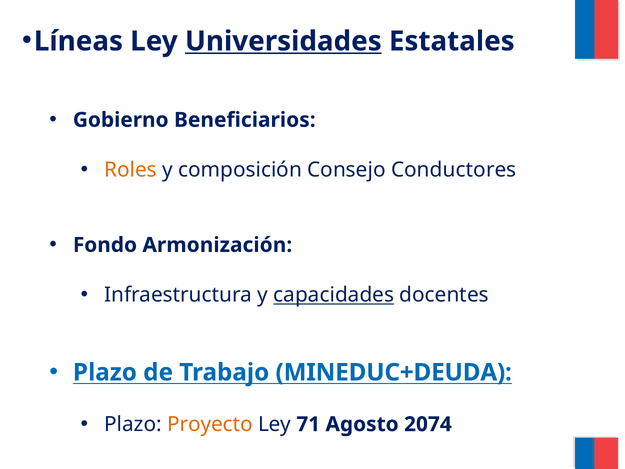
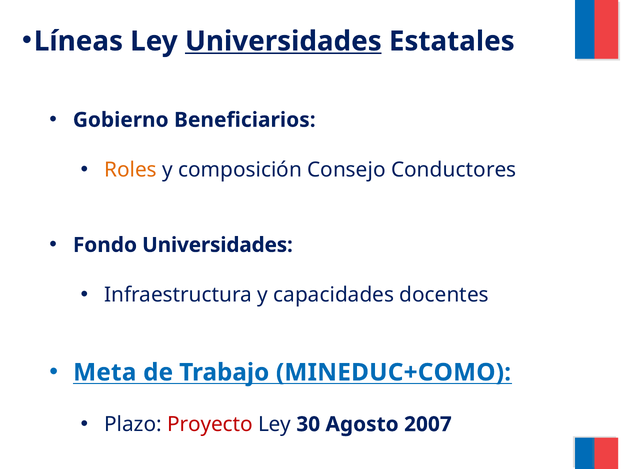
Fondo Armonización: Armonización -> Universidades (217, 245)
capacidades underline: present -> none (334, 295)
Plazo: Plazo -> Meta (105, 372)
MINEDUC+DEUDA: MINEDUC+DEUDA -> MINEDUC+COMO (393, 372)
Proyecto colour: orange -> red (210, 424)
71: 71 -> 30 (308, 424)
2074: 2074 -> 2007 (428, 424)
